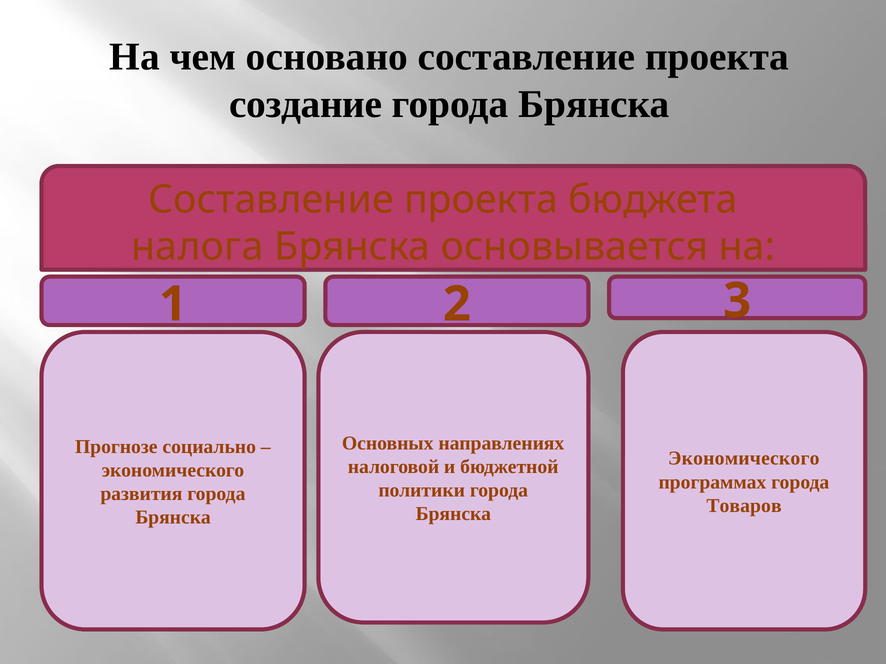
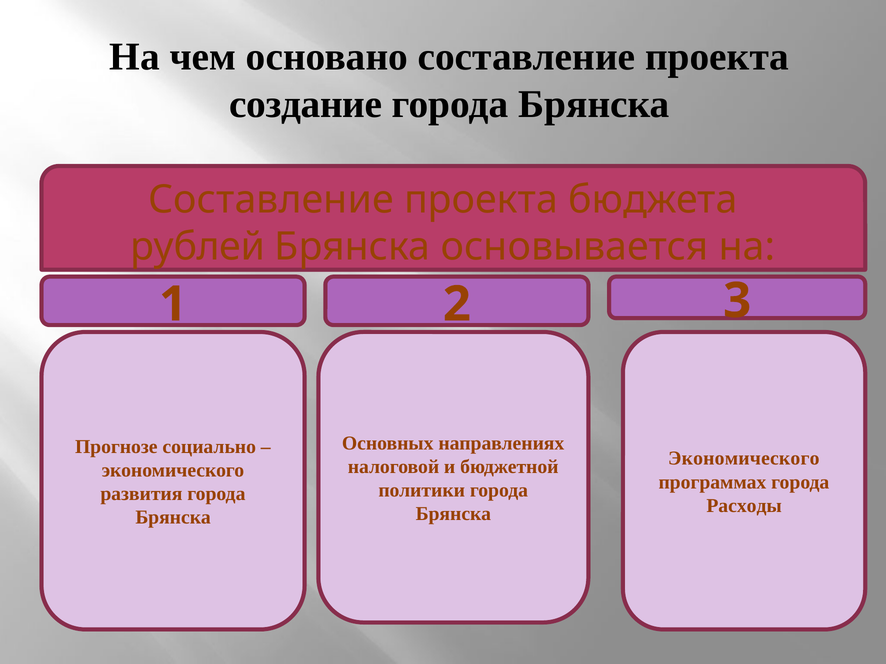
налога: налога -> рублей (198, 247)
Товаров: Товаров -> Расходы (744, 506)
